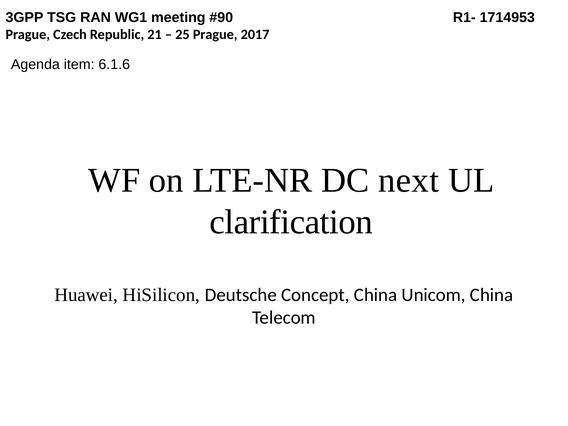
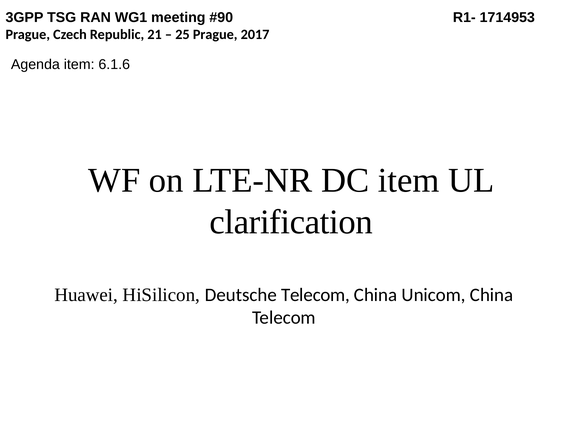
DC next: next -> item (409, 180)
Deutsche Concept: Concept -> Telecom (315, 295)
